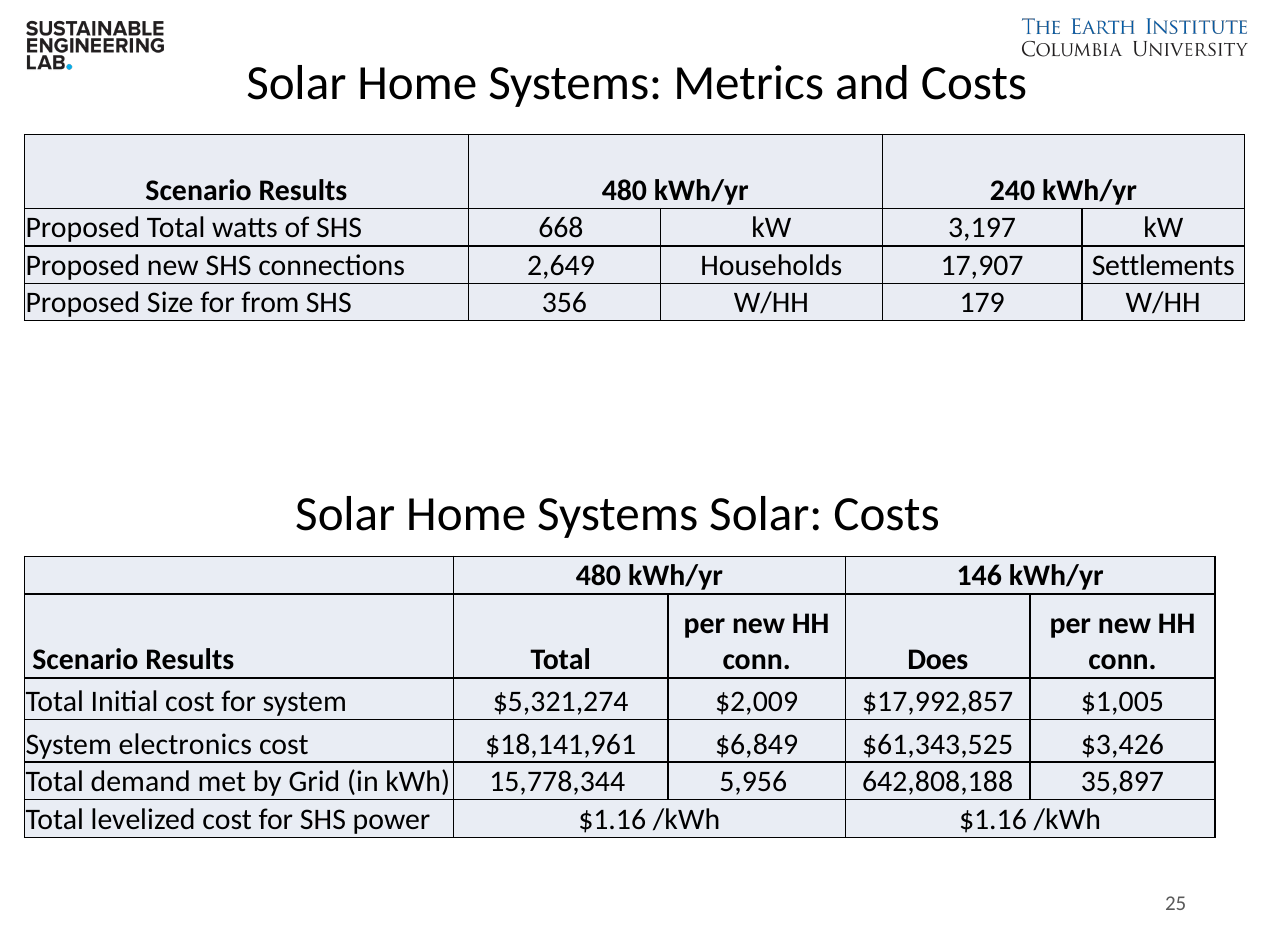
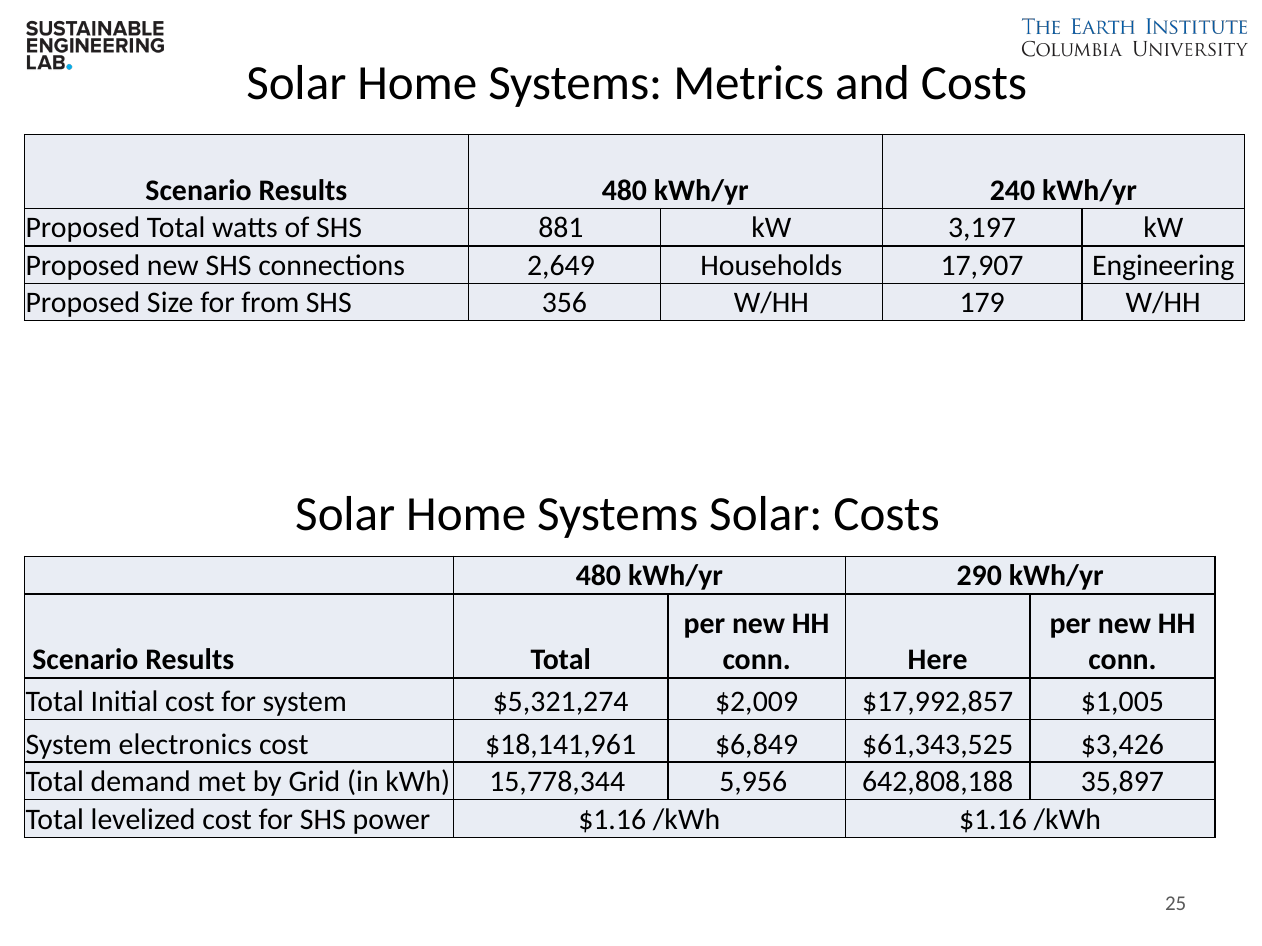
668: 668 -> 881 (561, 228)
Settlements: Settlements -> Engineering (1163, 266)
146: 146 -> 290 (979, 576)
Does: Does -> Here (938, 660)
